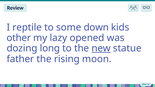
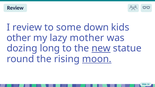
I reptile: reptile -> review (27, 27)
opened: opened -> mother (87, 38)
father: father -> round (20, 59)
moon underline: none -> present (97, 59)
